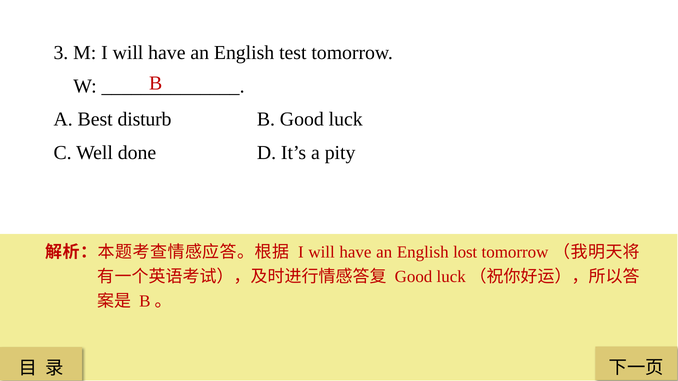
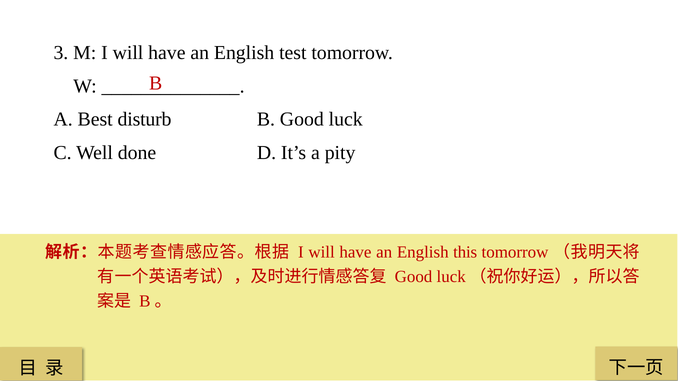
lost: lost -> this (465, 252)
